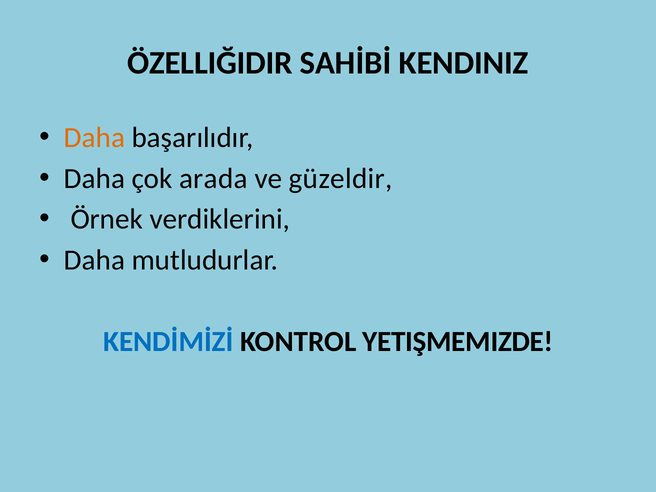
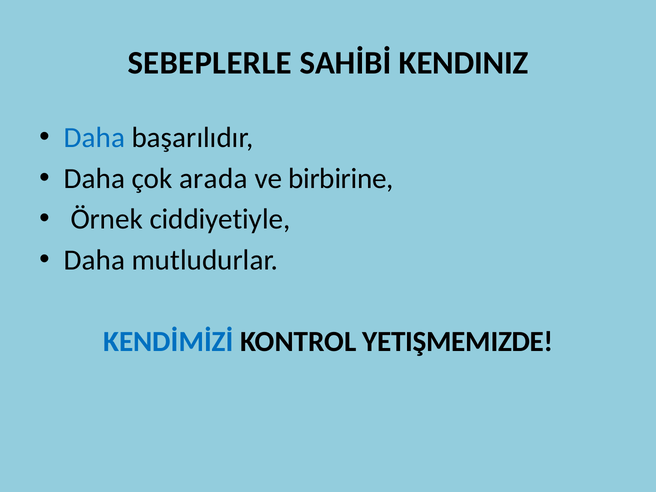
ÖZELLIĞIDIR: ÖZELLIĞIDIR -> SEBEPLERLE (210, 63)
Daha colour: orange -> blue (95, 138)
güzeldir: güzeldir -> birbirine (341, 178)
verdiklerini: verdiklerini -> ciddiyetiyle (220, 219)
